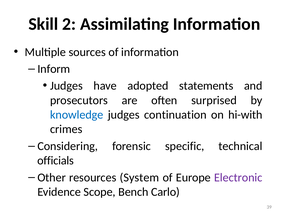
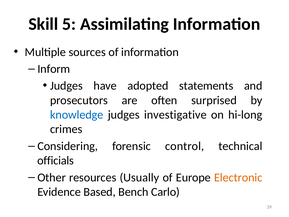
2: 2 -> 5 (69, 24)
continuation: continuation -> investigative (175, 115)
hi-with: hi-with -> hi-long (245, 115)
specific: specific -> control (185, 146)
System: System -> Usually (139, 177)
Electronic colour: purple -> orange (238, 177)
Scope: Scope -> Based (100, 192)
